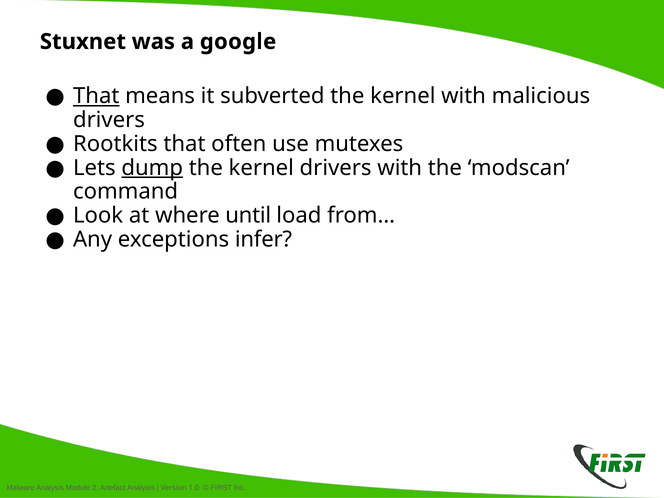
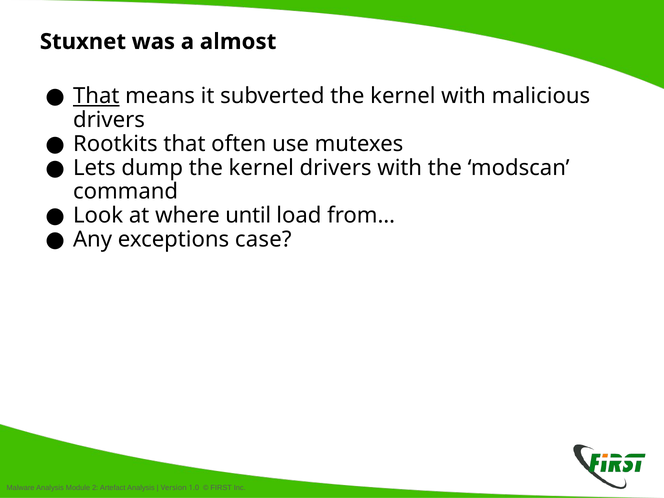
google: google -> almost (238, 42)
dump underline: present -> none (152, 168)
infer: infer -> case (263, 239)
